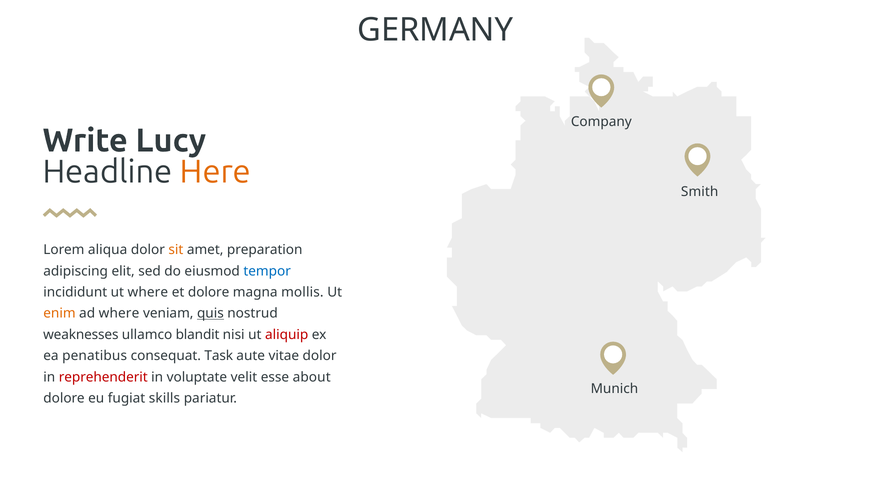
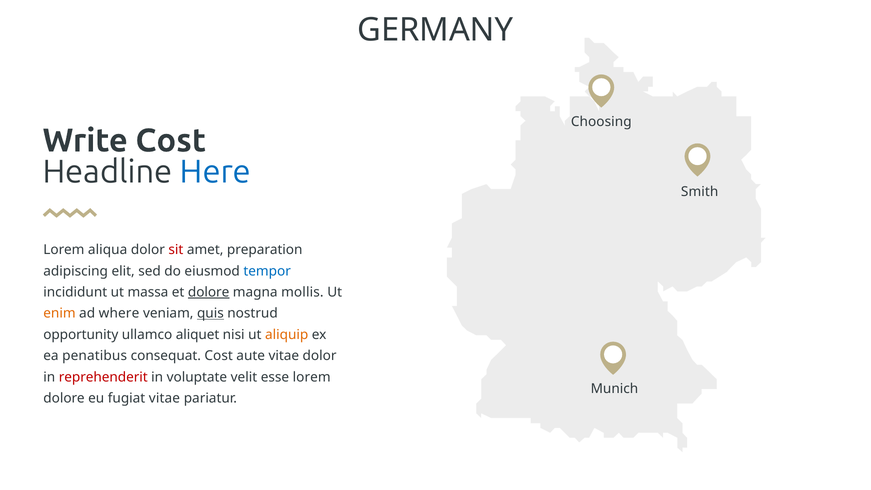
Company: Company -> Choosing (601, 122)
Write Lucy: Lucy -> Cost (171, 141)
Here colour: orange -> blue (215, 172)
sit colour: orange -> red (176, 250)
ut where: where -> massa (148, 292)
dolore underline: none -> present (209, 292)
weaknesses: weaknesses -> opportunity (81, 335)
blandit: blandit -> aliquet (198, 335)
aliquip colour: red -> orange (287, 335)
consequat Task: Task -> Cost (219, 356)
esse about: about -> lorem (312, 377)
fugiat skills: skills -> vitae (164, 398)
